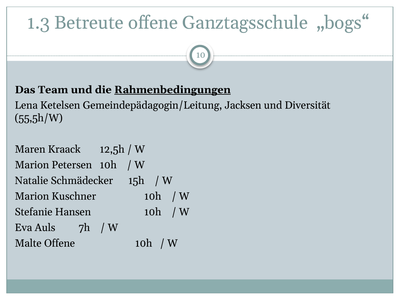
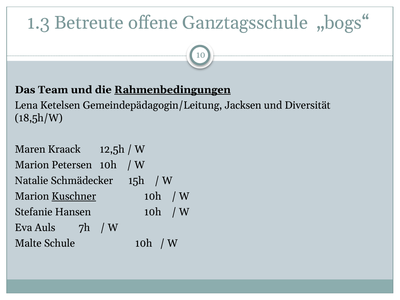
55,5h/W: 55,5h/W -> 18,5h/W (39, 118)
Kuschner underline: none -> present (74, 196)
Malte Offene: Offene -> Schule (60, 243)
